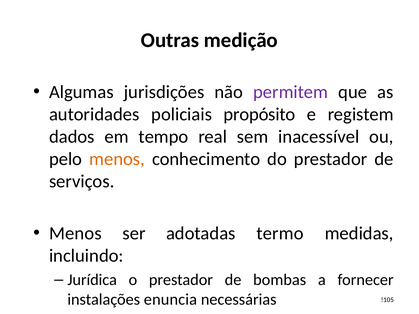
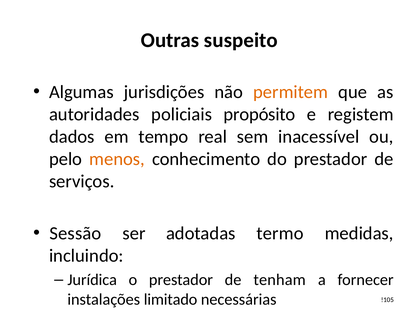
medição: medição -> suspeito (241, 40)
permitem colour: purple -> orange (291, 92)
Menos: Menos -> Sessão (75, 234)
bombas: bombas -> tenham (280, 280)
enuncia: enuncia -> limitado (171, 300)
